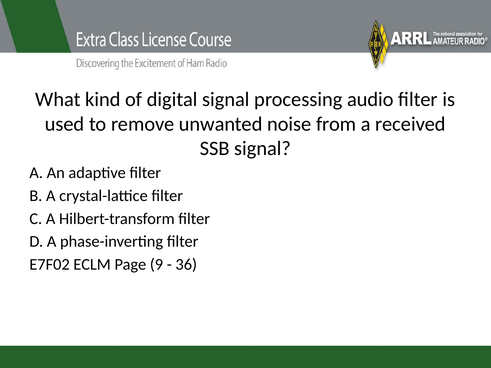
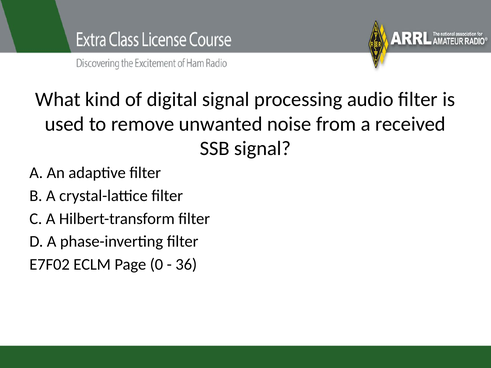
9: 9 -> 0 (156, 265)
